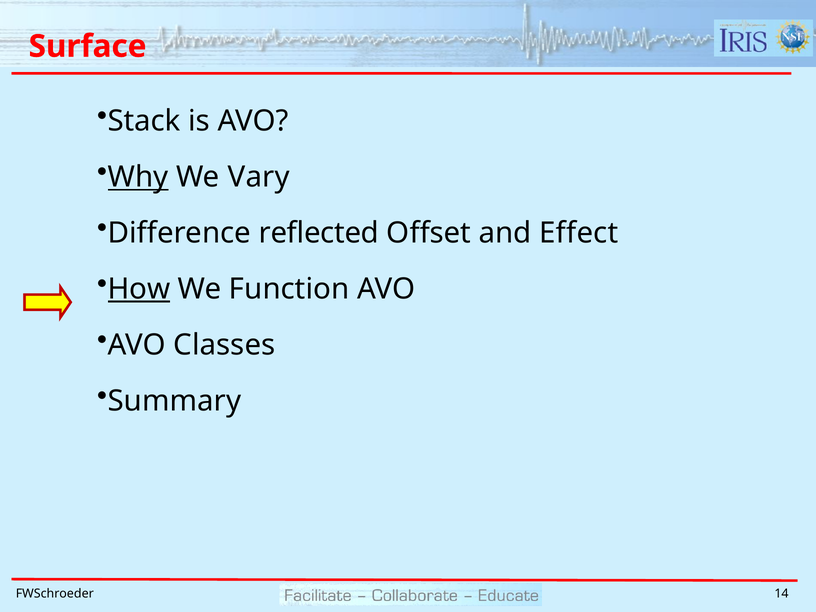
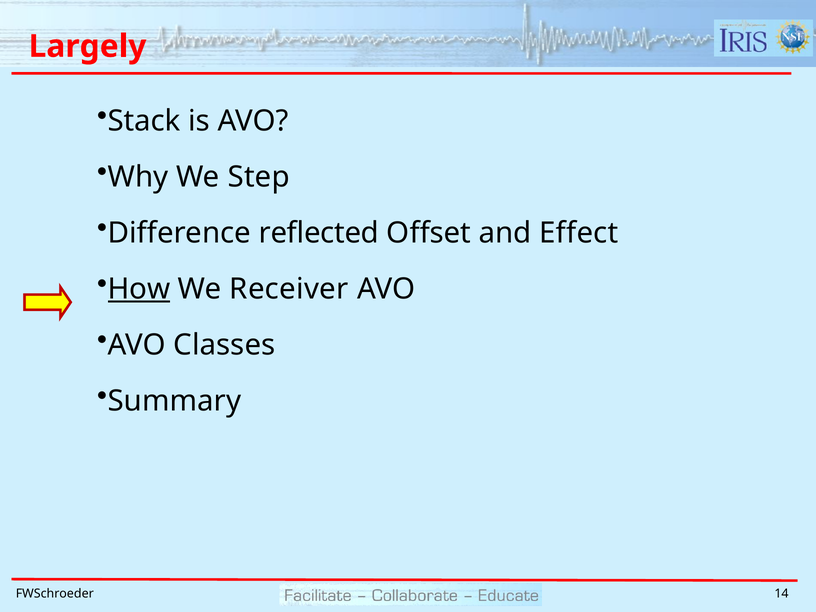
Surface: Surface -> Largely (87, 46)
Why underline: present -> none (138, 177)
Vary: Vary -> Step (259, 177)
Function: Function -> Receiver (289, 289)
